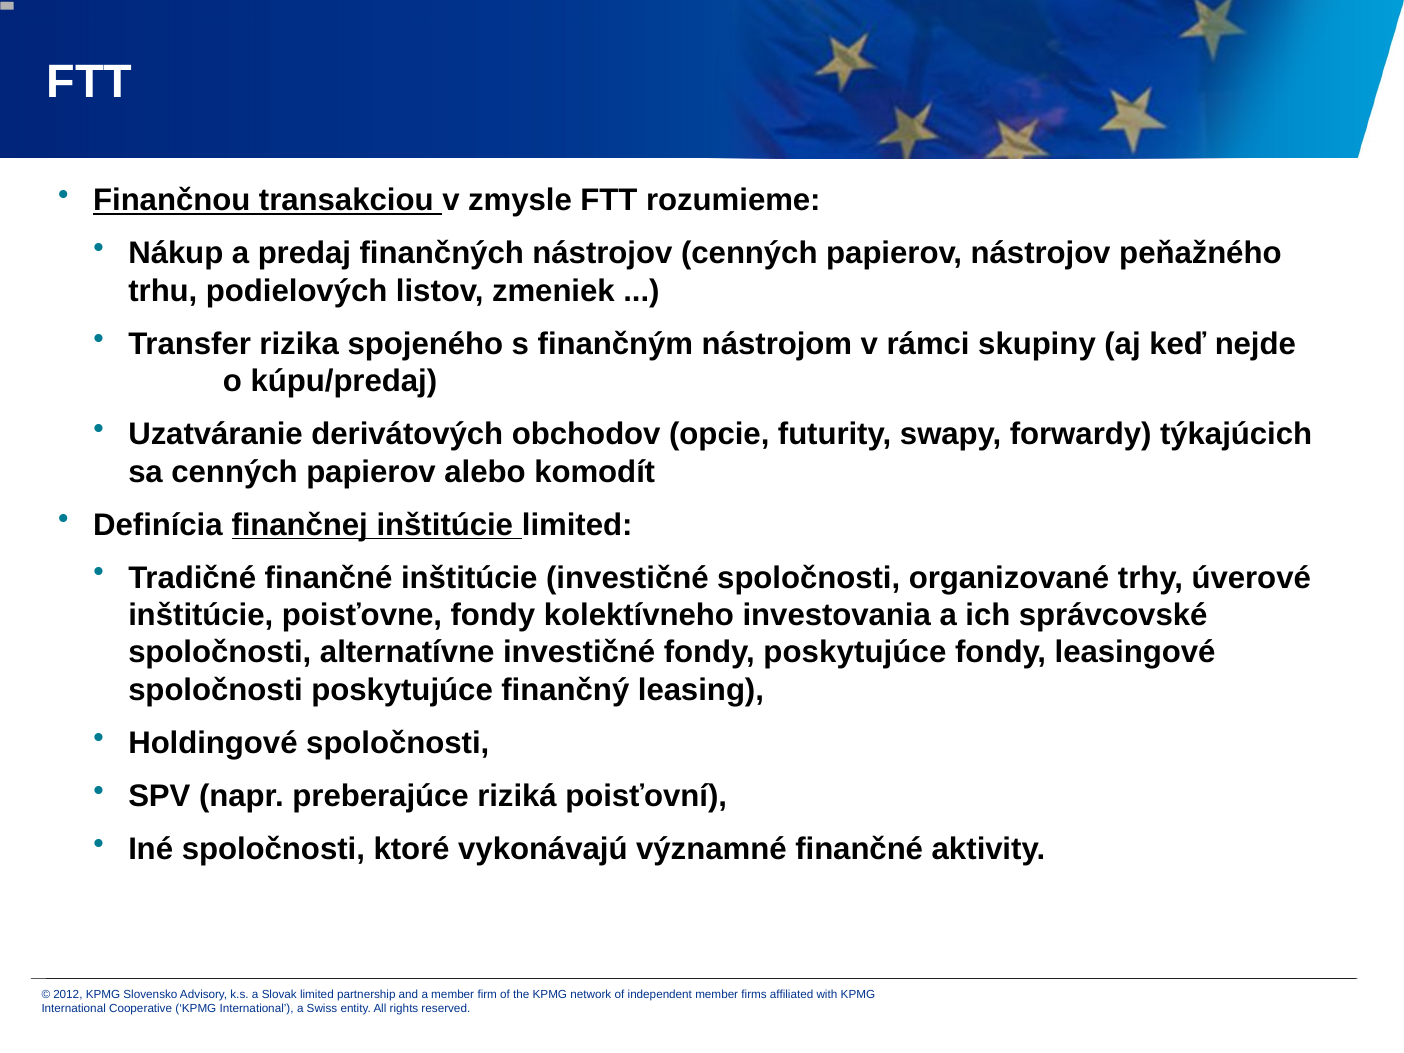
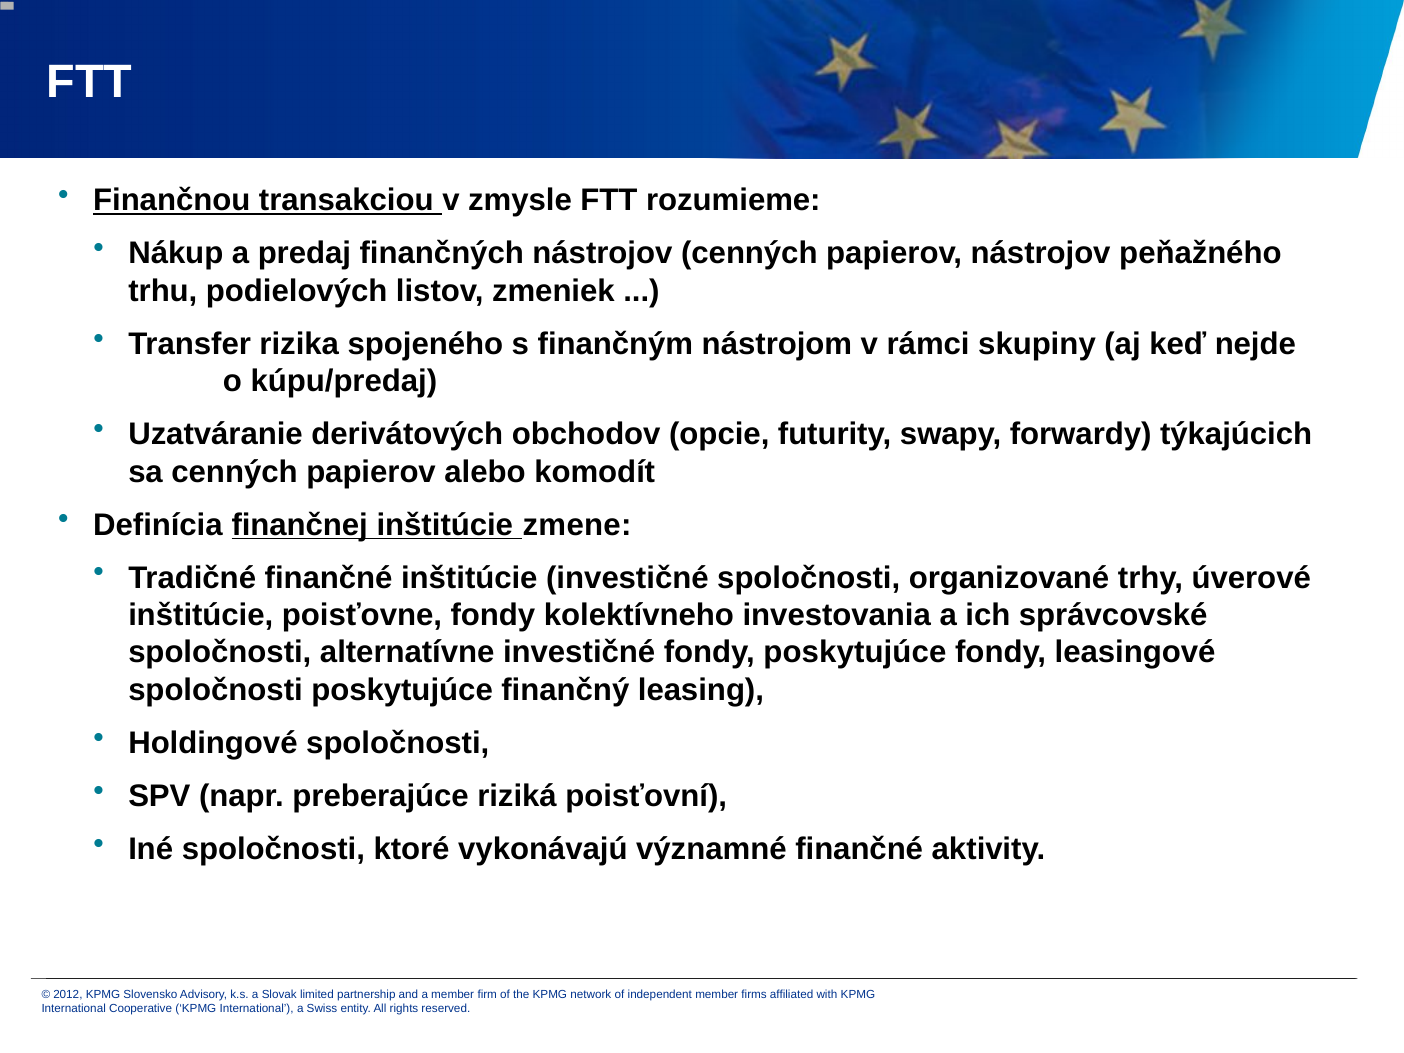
inštitúcie limited: limited -> zmene (577, 525)
